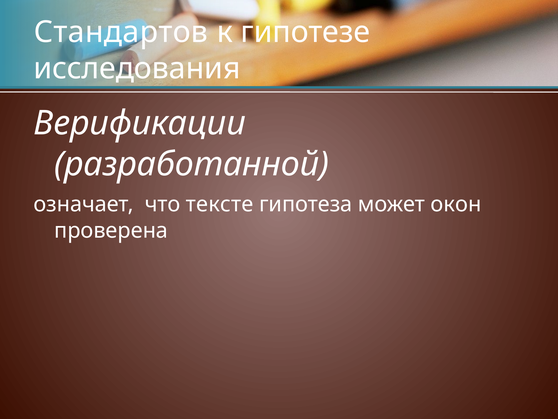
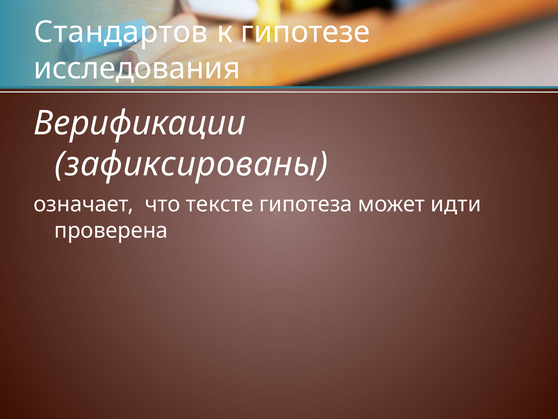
разработанной: разработанной -> зафиксированы (191, 164)
окон: окон -> идти (456, 204)
